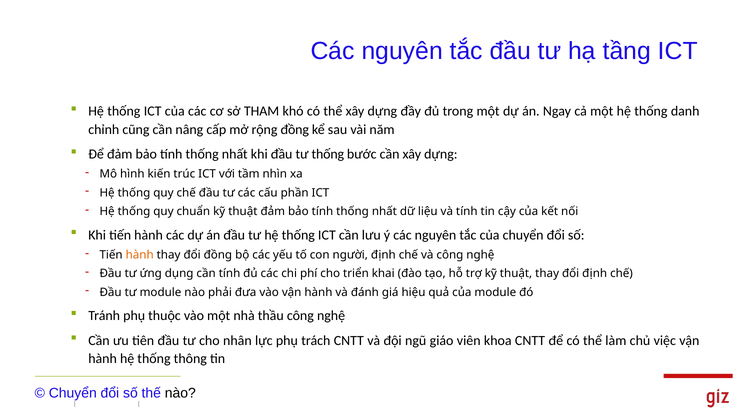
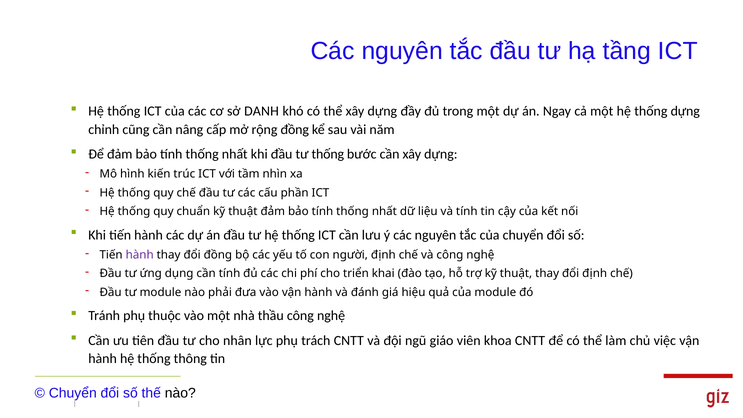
THAM: THAM -> DANH (261, 111)
thống danh: danh -> dựng (685, 111)
hành colour: orange -> purple (140, 255)
